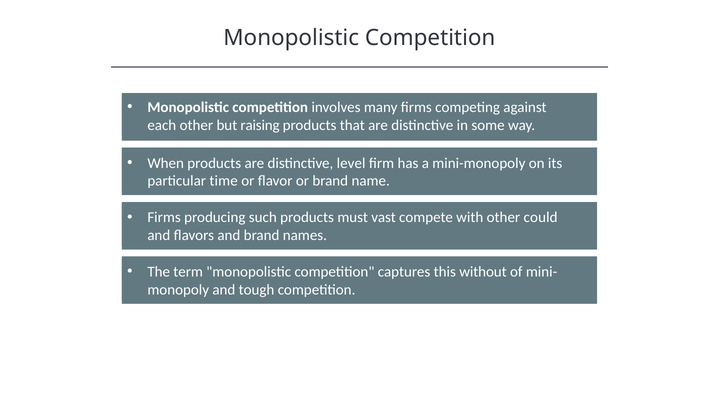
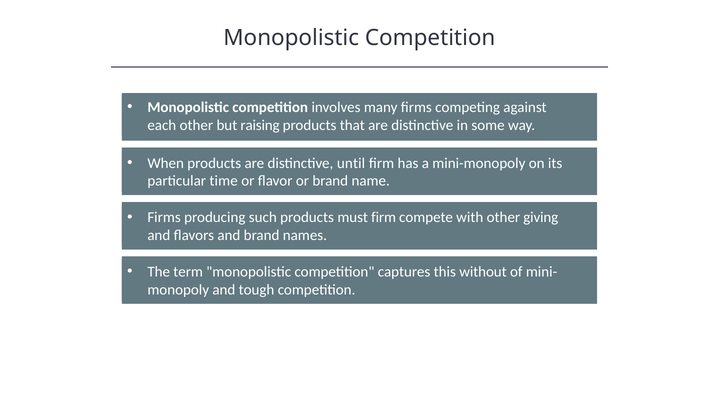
level: level -> until (351, 163)
must vast: vast -> firm (384, 218)
could: could -> giving (541, 218)
